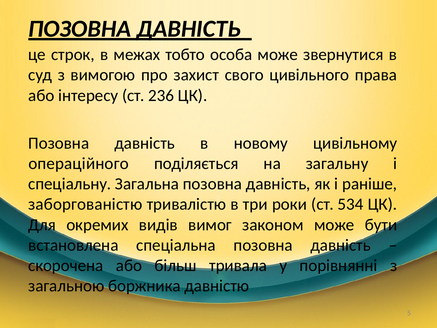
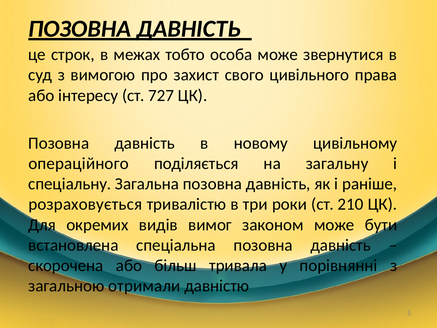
236: 236 -> 727 (161, 95)
заборгованістю: заборгованістю -> розраховується (85, 204)
534: 534 -> 210 (350, 204)
боржника: боржника -> отримали (144, 286)
